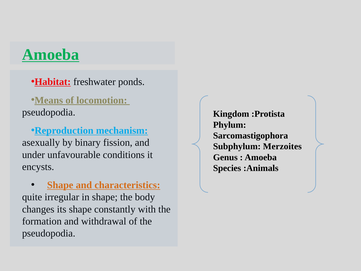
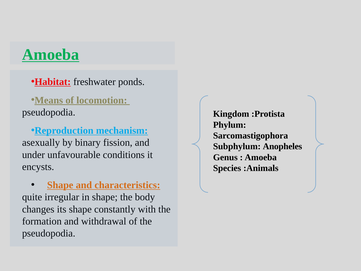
Merzoites: Merzoites -> Anopheles (282, 146)
